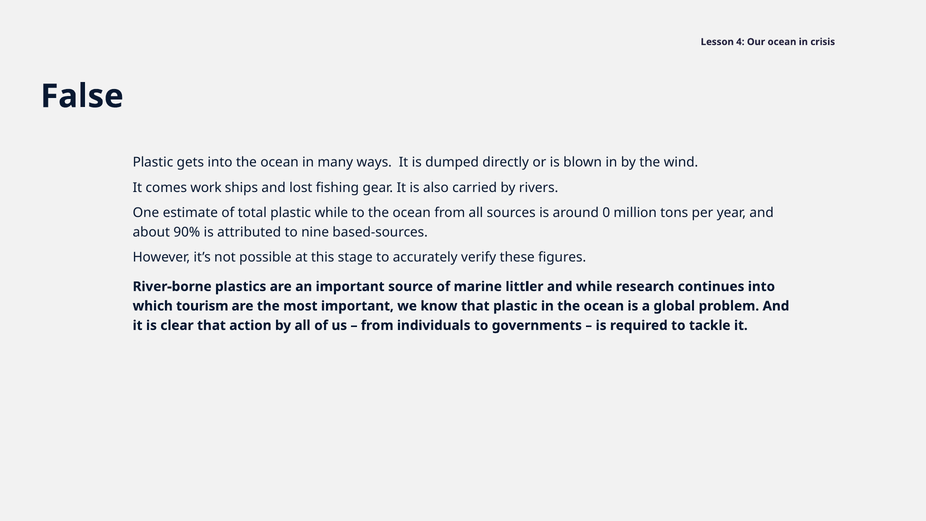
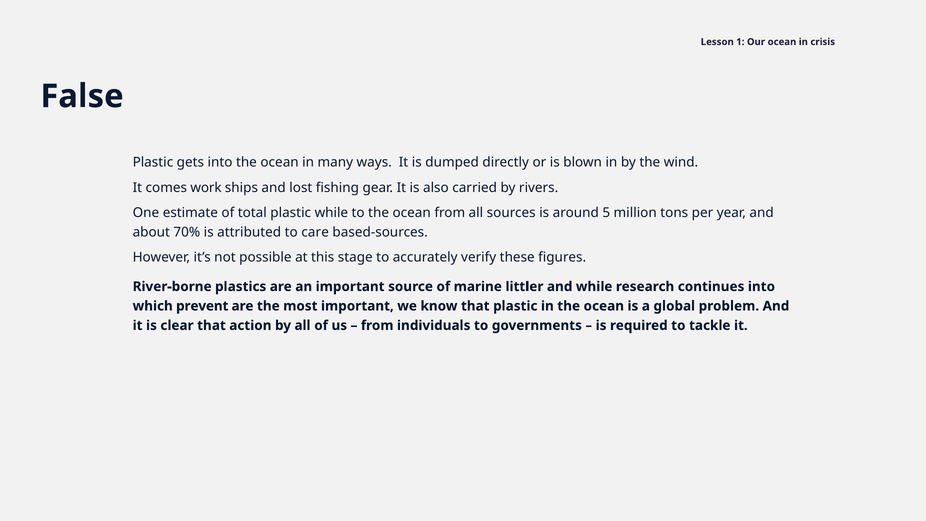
4: 4 -> 1 (740, 42)
0: 0 -> 5 (606, 213)
90%: 90% -> 70% (187, 232)
nine: nine -> care (315, 232)
tourism: tourism -> prevent (202, 306)
